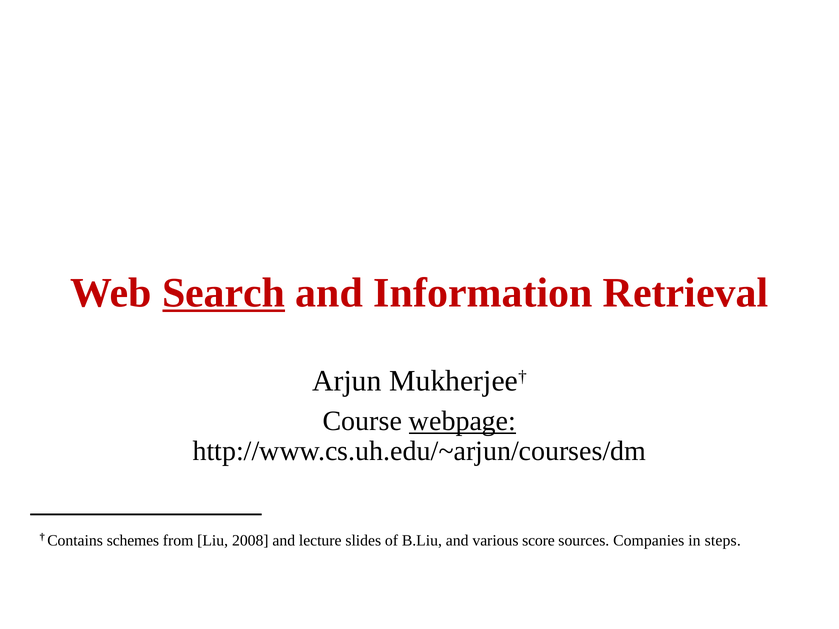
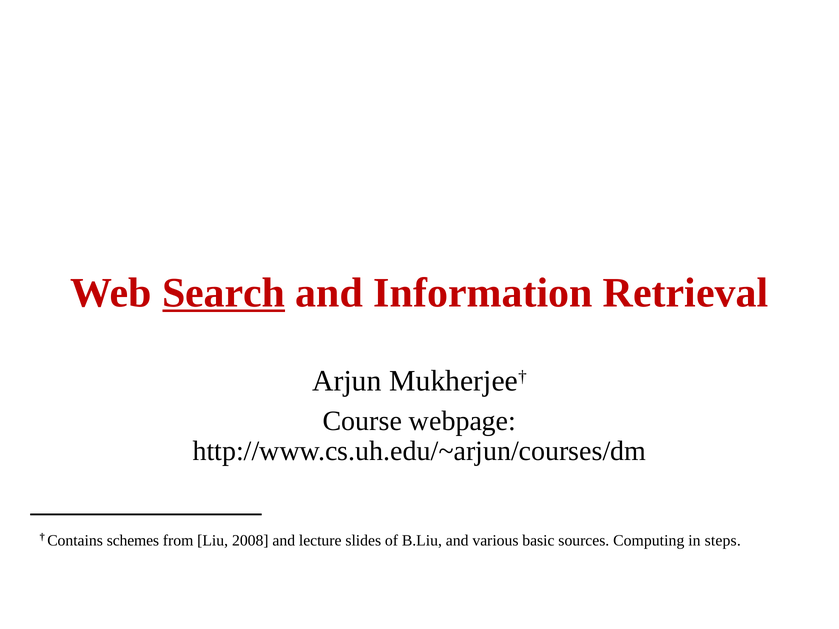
webpage underline: present -> none (463, 421)
score: score -> basic (538, 541)
Companies: Companies -> Computing (649, 541)
